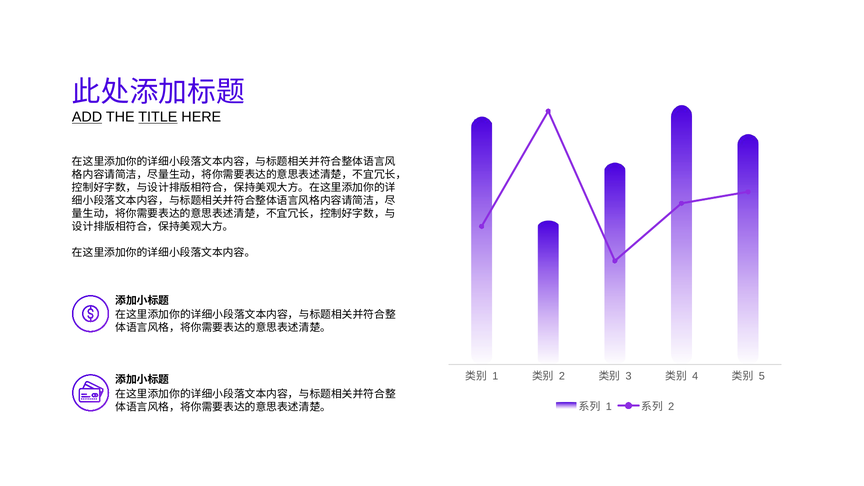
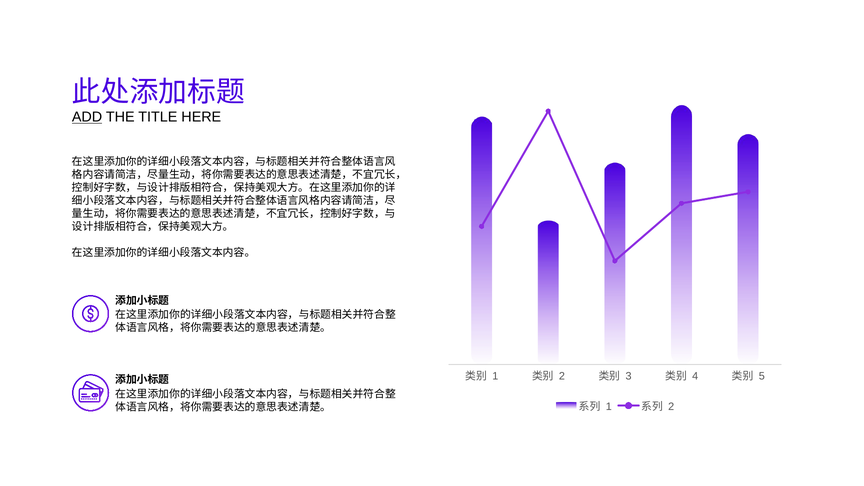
TITLE underline: present -> none (158, 117)
